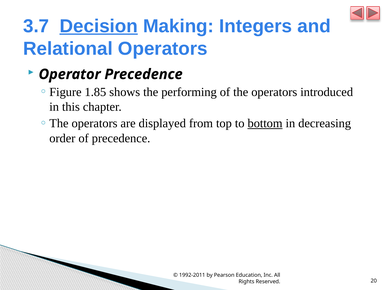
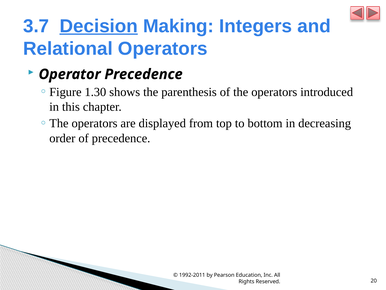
1.85: 1.85 -> 1.30 (95, 92)
performing: performing -> parenthesis (189, 92)
bottom underline: present -> none (265, 123)
